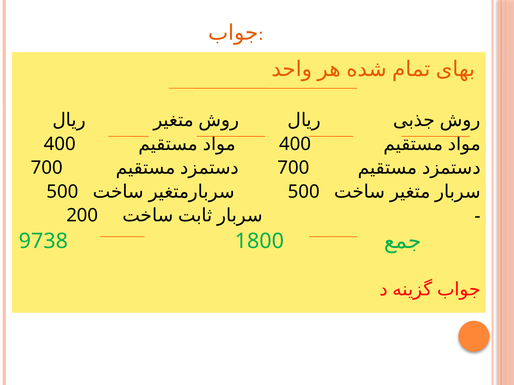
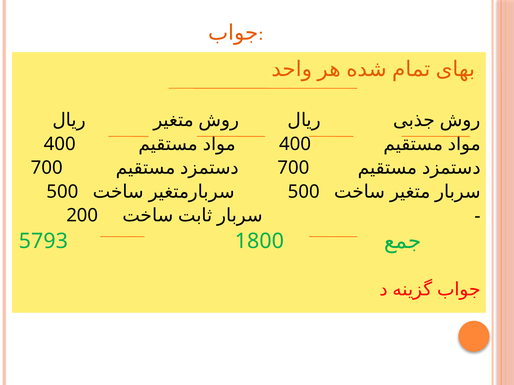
9738: 9738 -> 5793 (43, 242)
